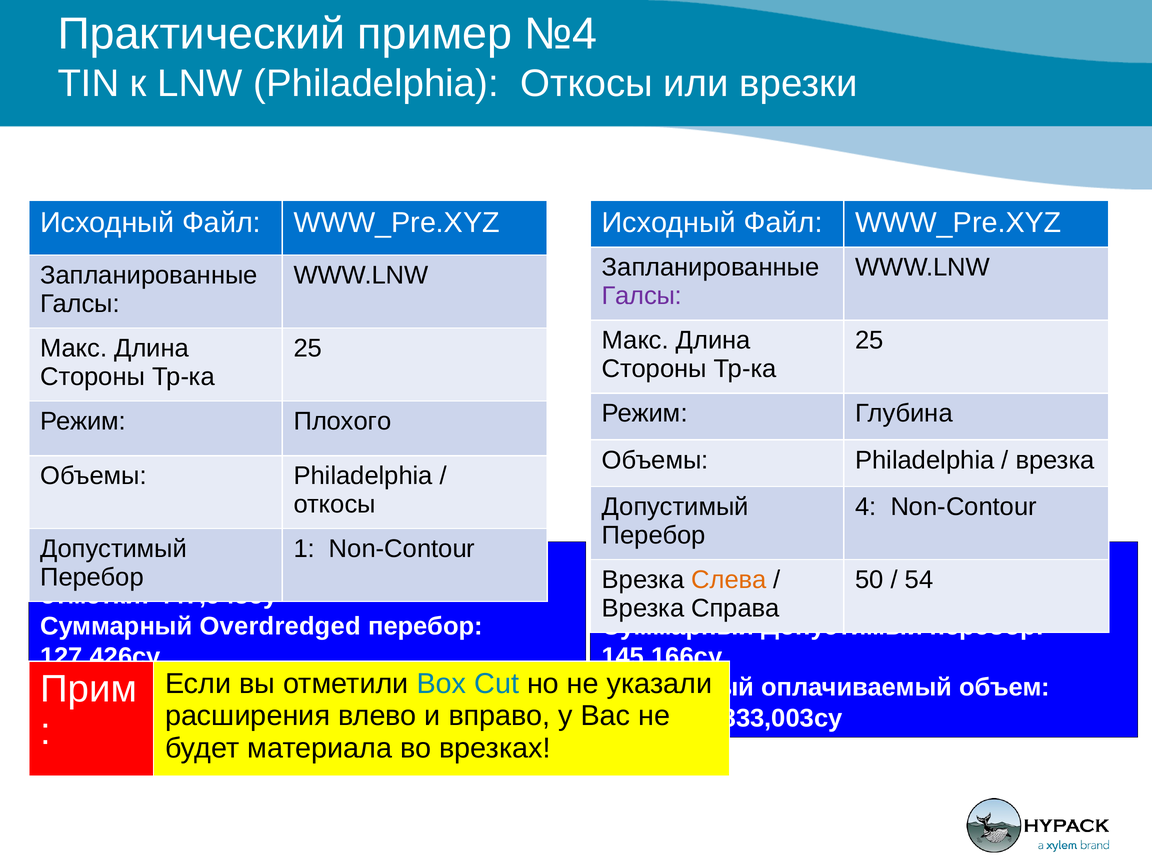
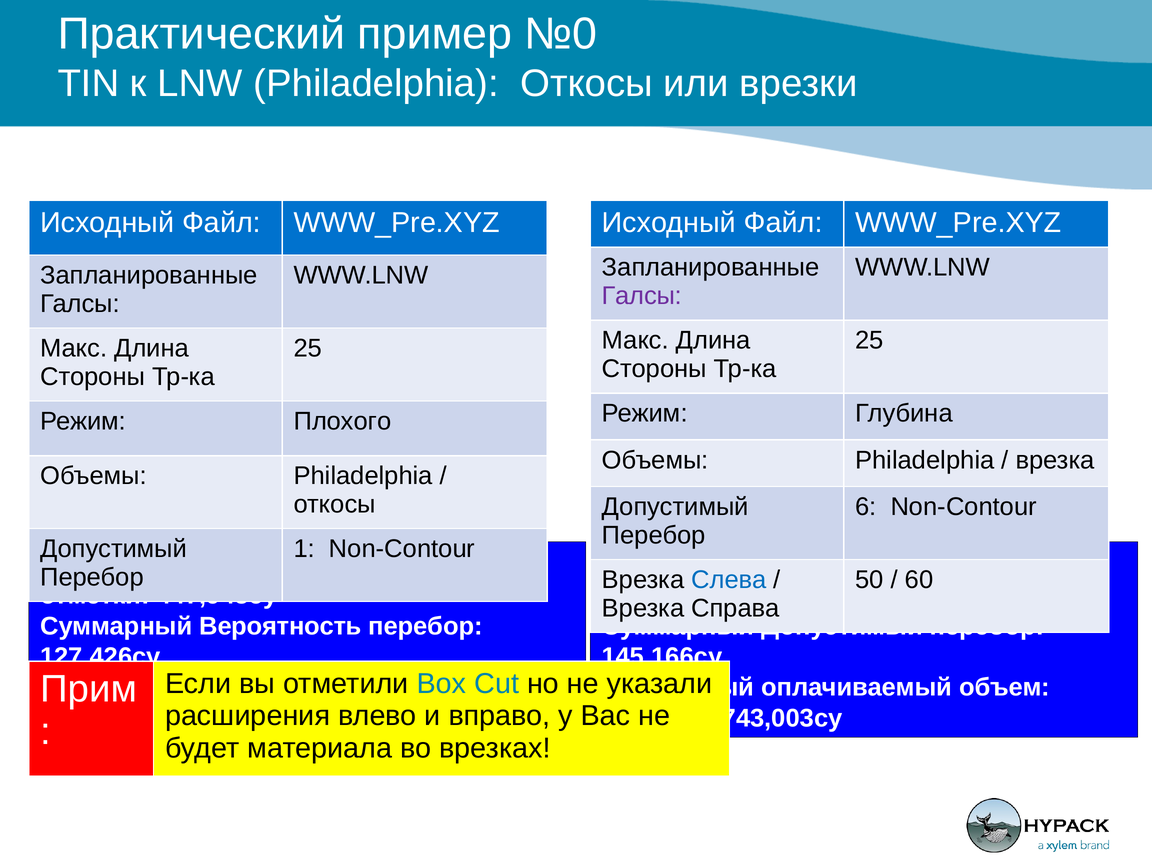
№4: №4 -> №0 (561, 34)
4: 4 -> 6 (866, 507)
Слева colour: orange -> blue (729, 580)
54: 54 -> 60 (919, 580)
Overdredged: Overdredged -> Вероятность (280, 626)
833,003cy: 833,003cy -> 743,003cy (782, 718)
